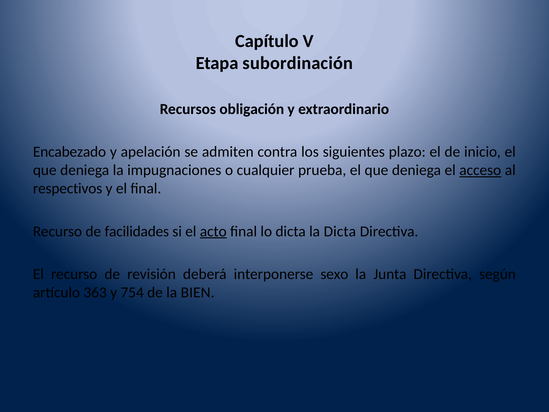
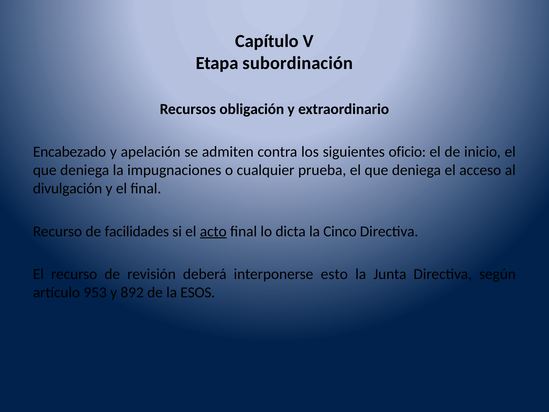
plazo: plazo -> oficio (407, 152)
acceso underline: present -> none (480, 170)
respectivos: respectivos -> divulgación (68, 188)
la Dicta: Dicta -> Cinco (340, 231)
sexo: sexo -> esto (334, 274)
363: 363 -> 953 (95, 292)
754: 754 -> 892 (132, 292)
BIEN: BIEN -> ESOS (198, 292)
